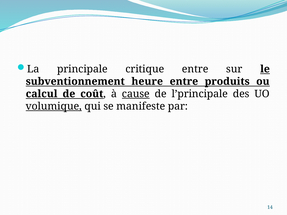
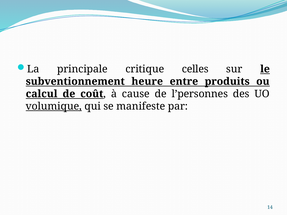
critique entre: entre -> celles (195, 69)
cause underline: present -> none (136, 94)
l’principale: l’principale -> l’personnes (200, 94)
